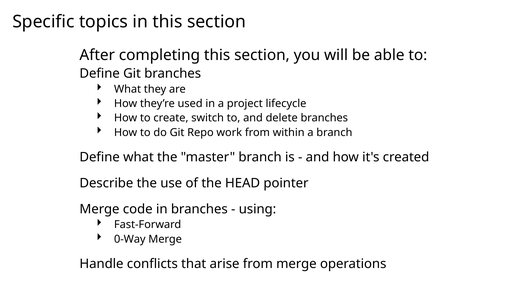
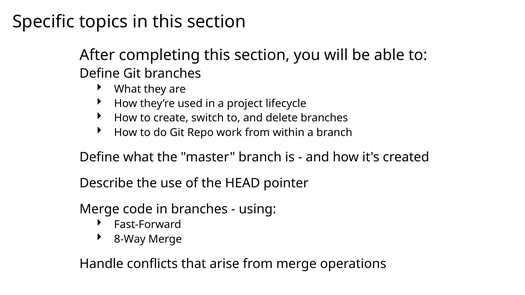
0-Way: 0-Way -> 8-Way (130, 239)
